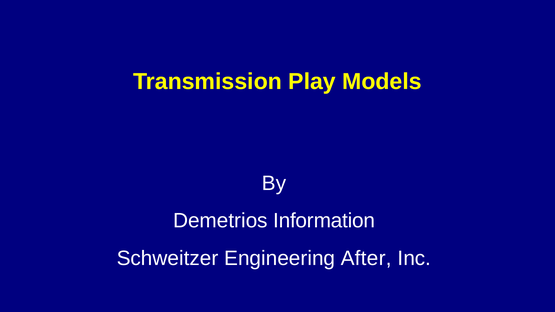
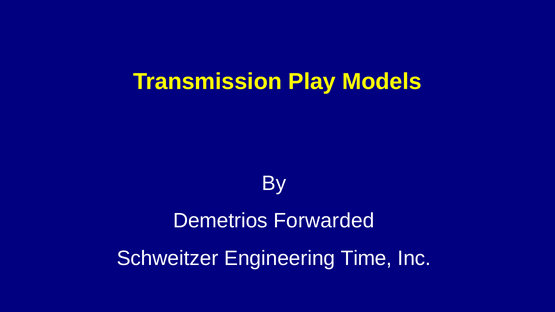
Information: Information -> Forwarded (324, 221)
After: After -> Time (366, 258)
